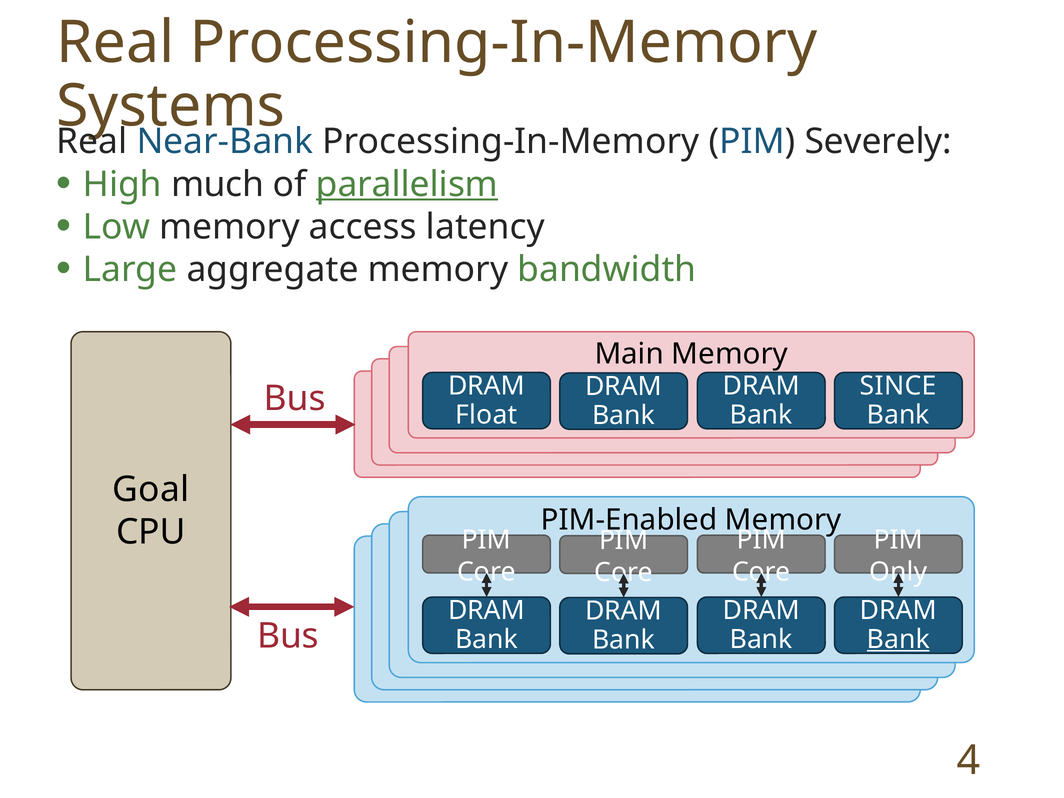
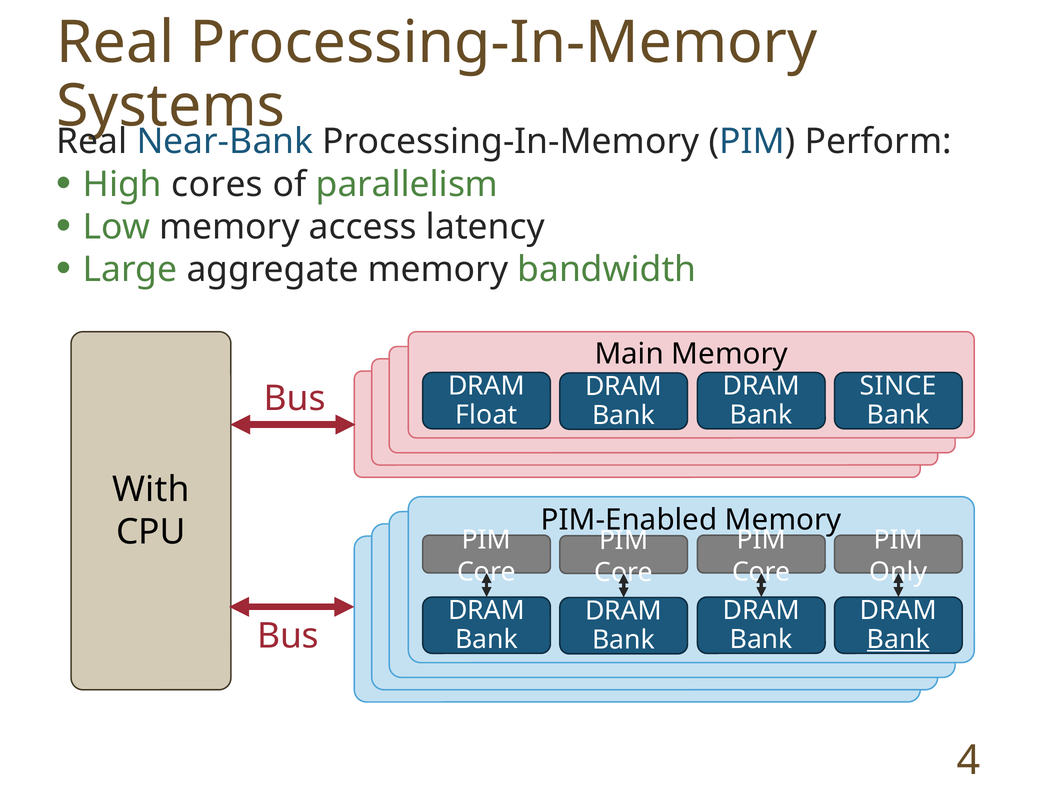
Severely: Severely -> Perform (878, 142)
much: much -> cores (217, 184)
parallelism underline: present -> none (407, 184)
Goal: Goal -> With (151, 489)
